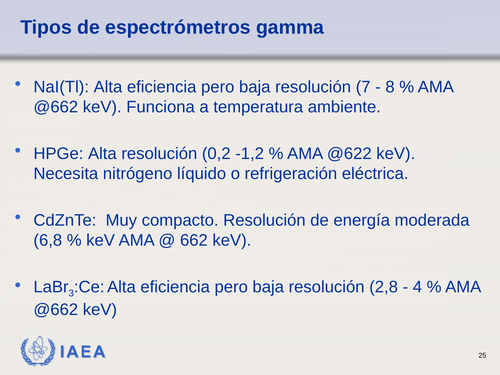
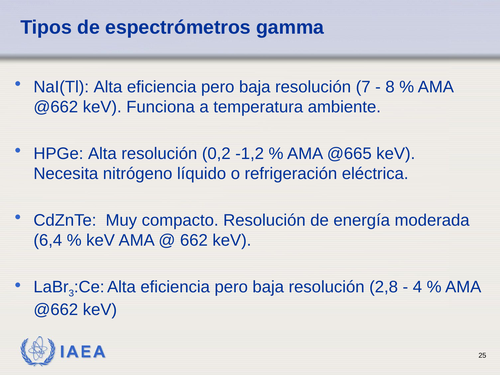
@622: @622 -> @665 (349, 154)
6,8: 6,8 -> 6,4 (48, 240)
